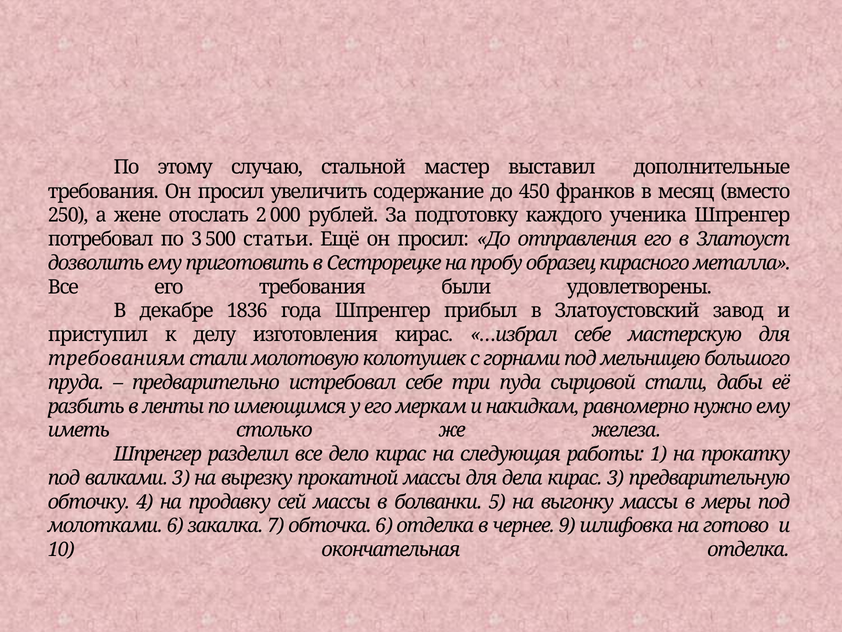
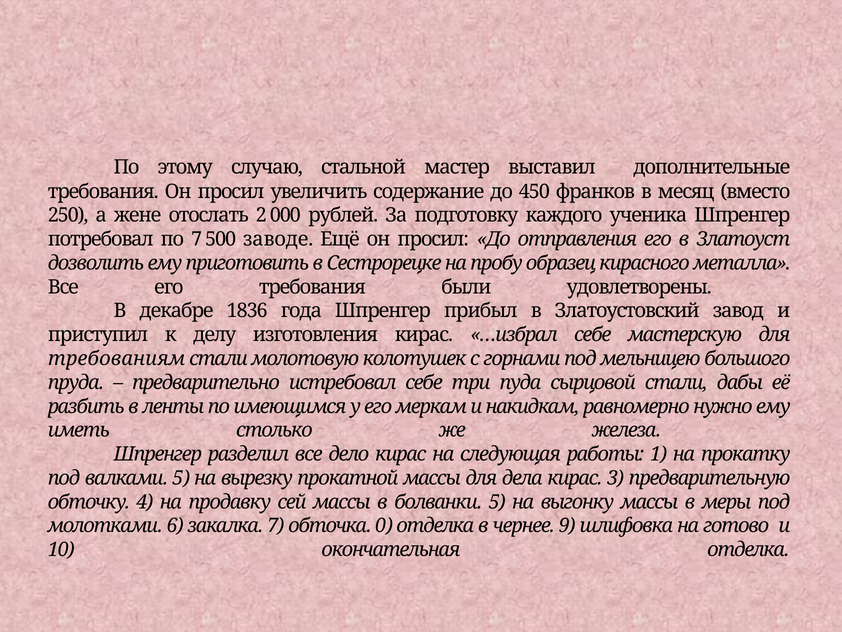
по 3: 3 -> 7 (197, 239)
статьи: статьи -> заводе (278, 239)
валками 3: 3 -> 5 (181, 478)
обточка 6: 6 -> 0 (384, 525)
